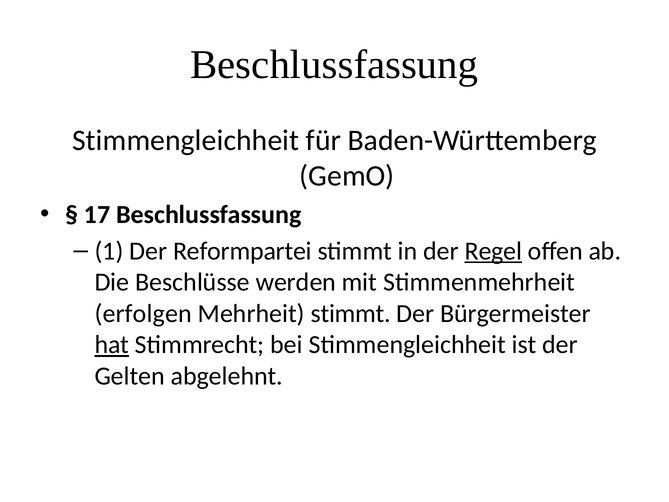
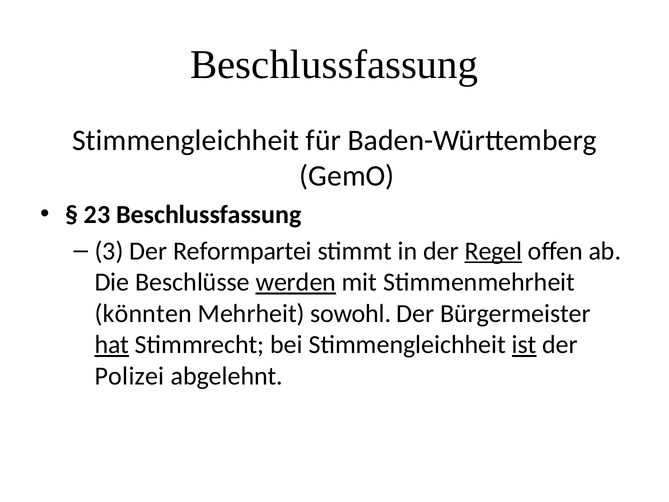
17: 17 -> 23 (97, 214)
1: 1 -> 3 (109, 251)
werden underline: none -> present (296, 282)
erfolgen: erfolgen -> könnten (143, 313)
Mehrheit stimmt: stimmt -> sowohl (351, 313)
ist underline: none -> present (524, 345)
Gelten: Gelten -> Polizei (130, 376)
